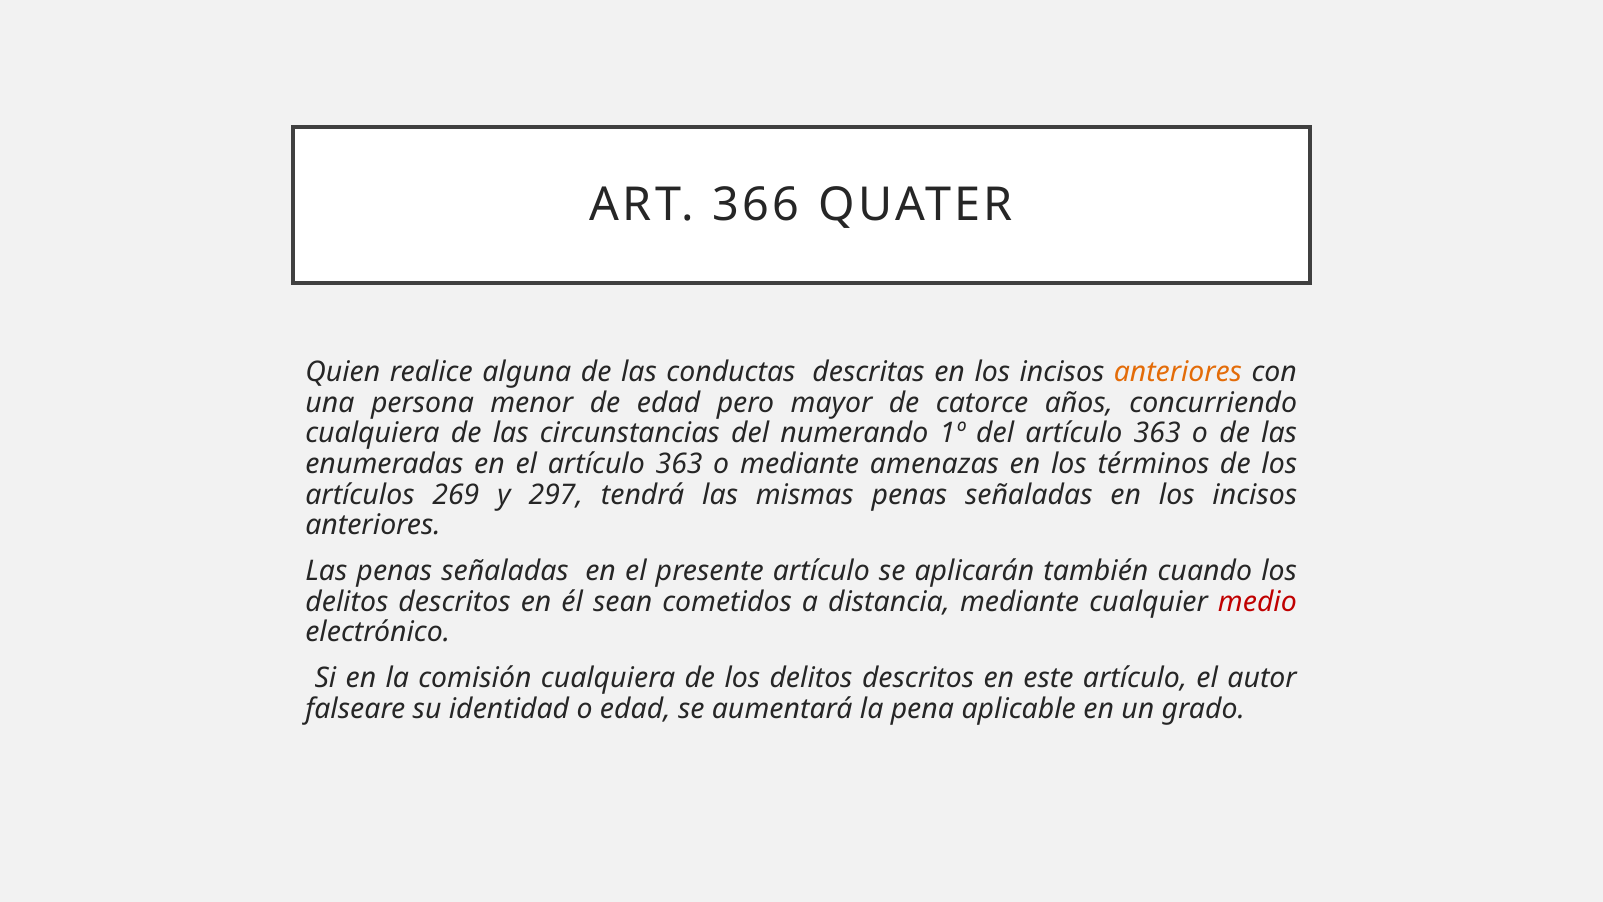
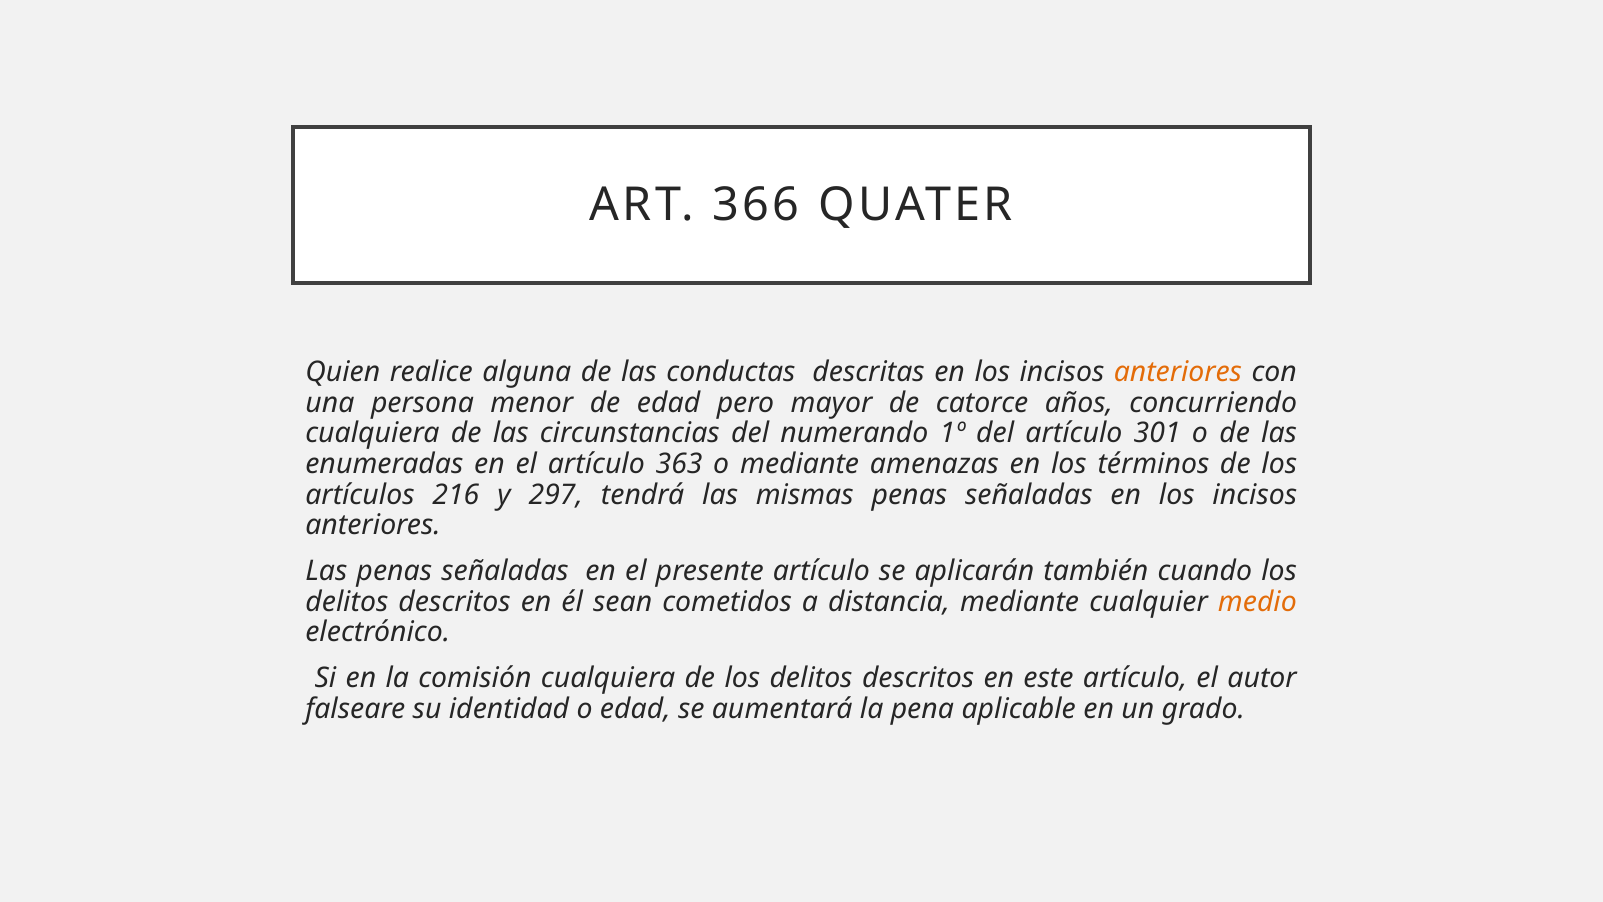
del artículo 363: 363 -> 301 (1157, 433)
269: 269 -> 216 (456, 495)
medio colour: red -> orange (1257, 602)
